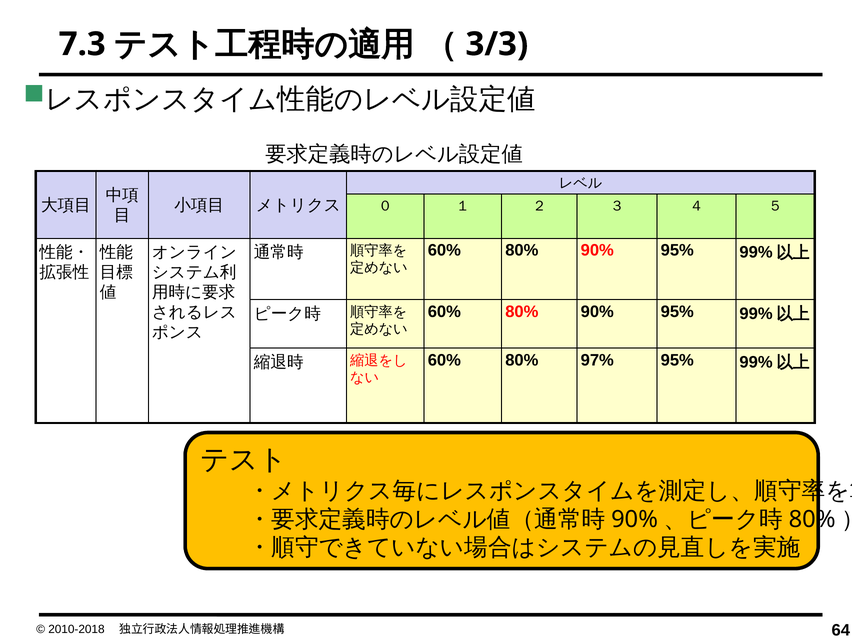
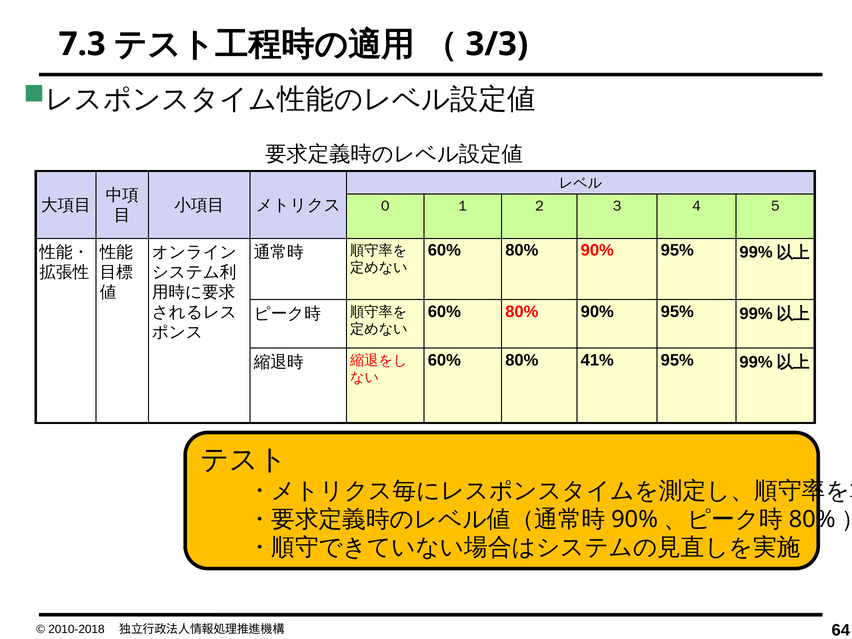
97%: 97% -> 41% (597, 360)
